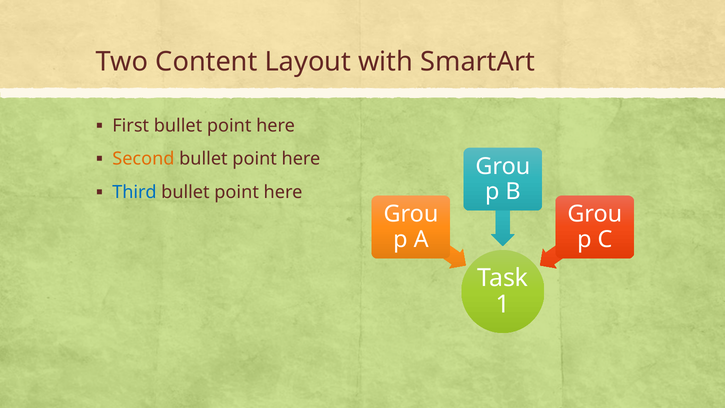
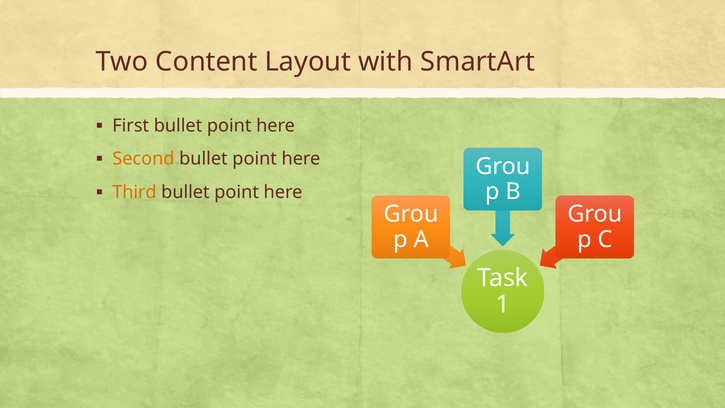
Third colour: blue -> orange (134, 192)
